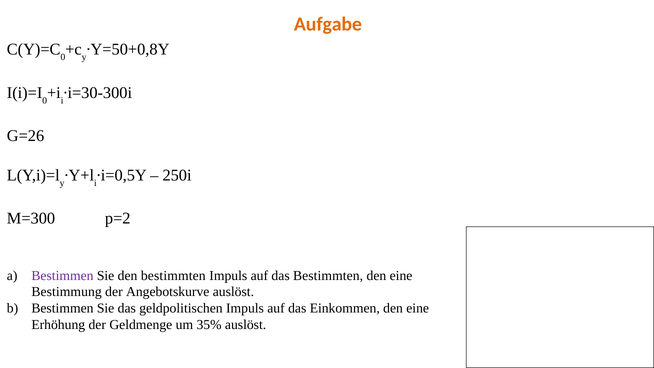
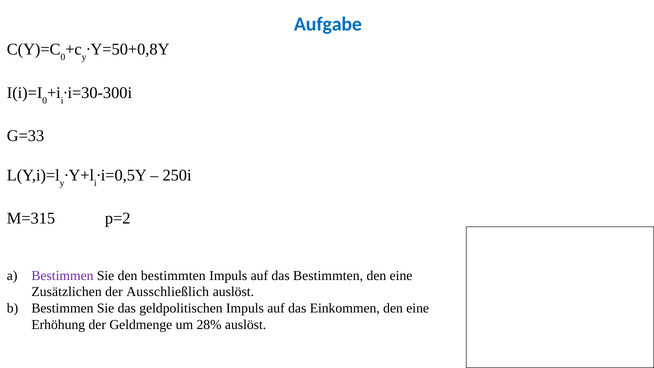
Aufgabe colour: orange -> blue (328, 24)
G=26: G=26 -> G=33 (26, 136)
M=300: M=300 -> M=315 (31, 218)
Bestimmung: Bestimmung -> Zusätzlichen (67, 292)
Angebotskurve: Angebotskurve -> Ausschließlich (168, 292)
35%: 35% -> 28% (209, 325)
